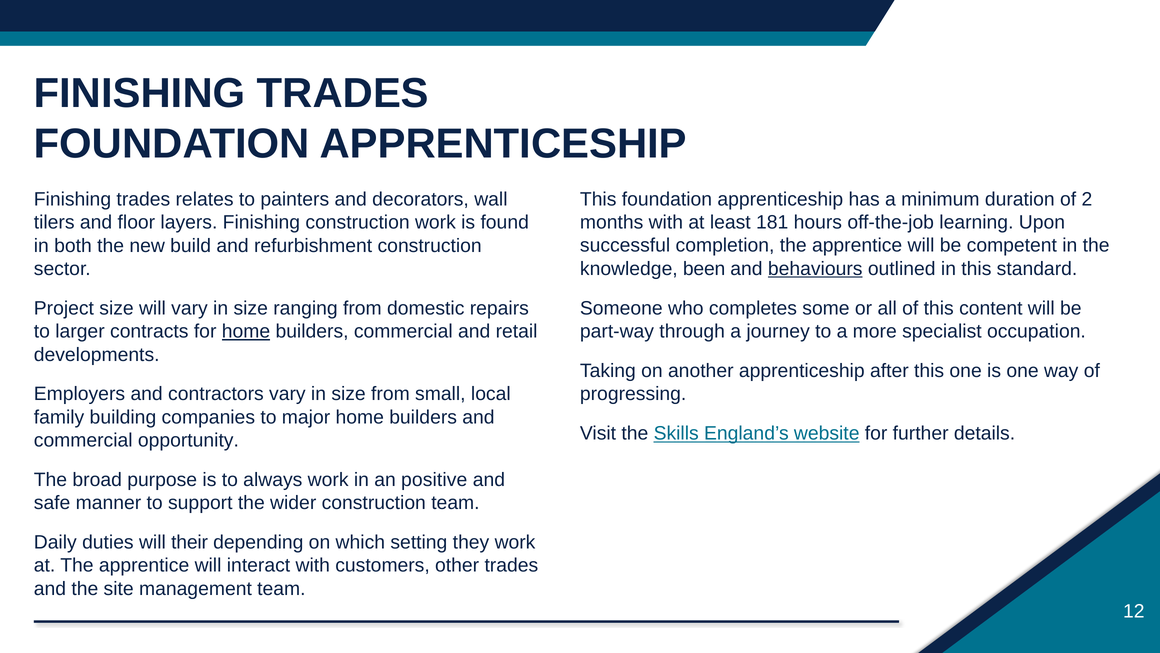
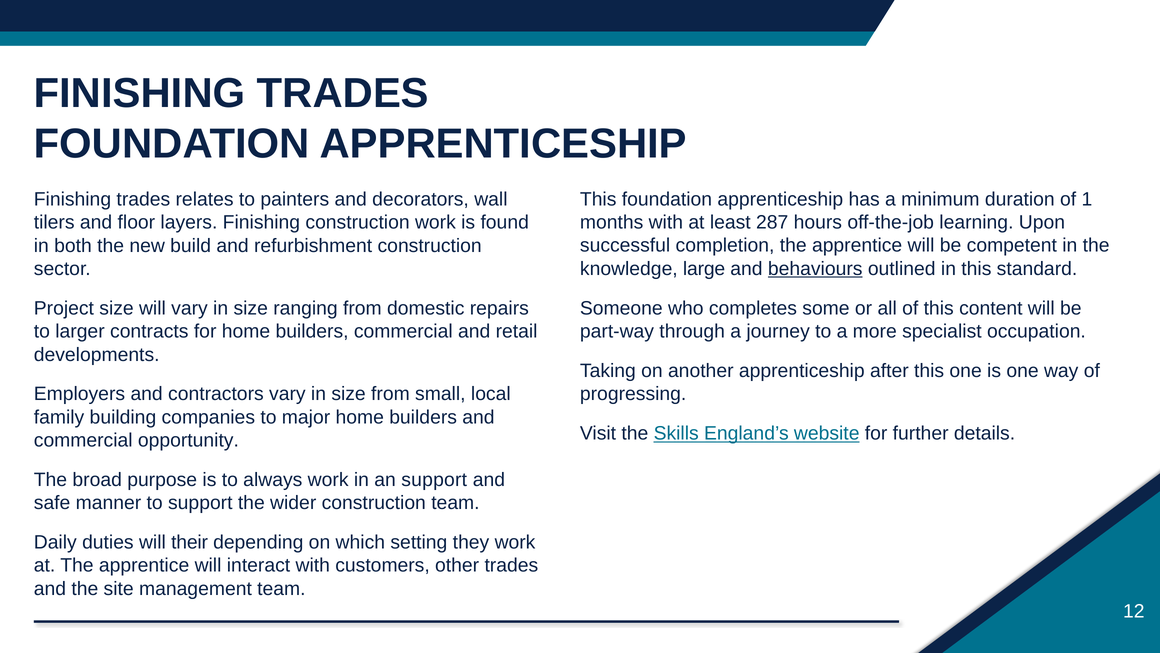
2: 2 -> 1 (1087, 199)
181: 181 -> 287 (772, 222)
been: been -> large (704, 269)
home underline: present -> none (246, 331)
an positive: positive -> support (434, 479)
